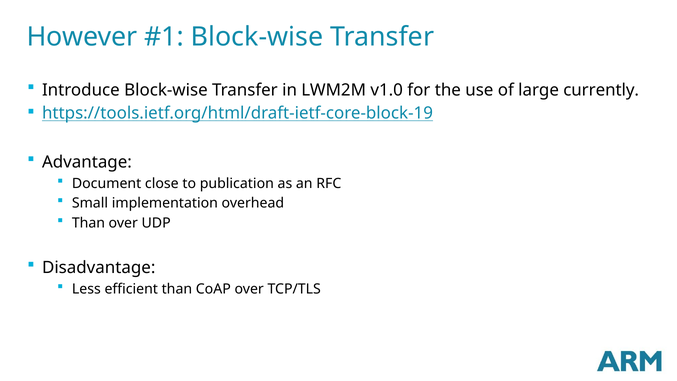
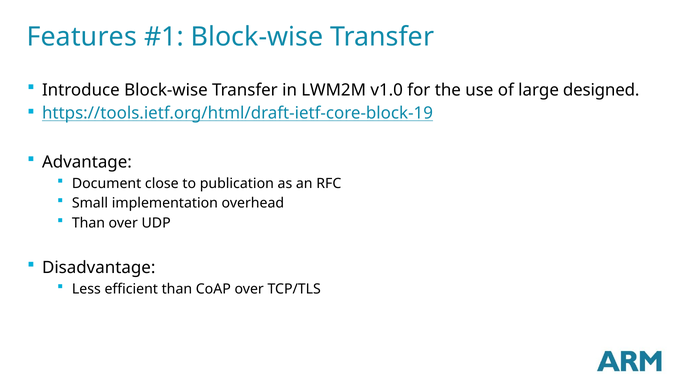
However: However -> Features (82, 37)
currently: currently -> designed (601, 90)
